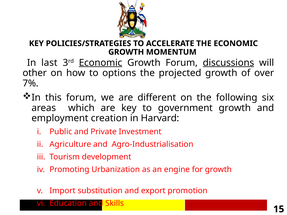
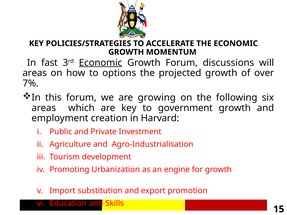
last: last -> fast (49, 63)
discussions underline: present -> none (228, 63)
other: other -> areas (35, 73)
different: different -> growing (157, 98)
